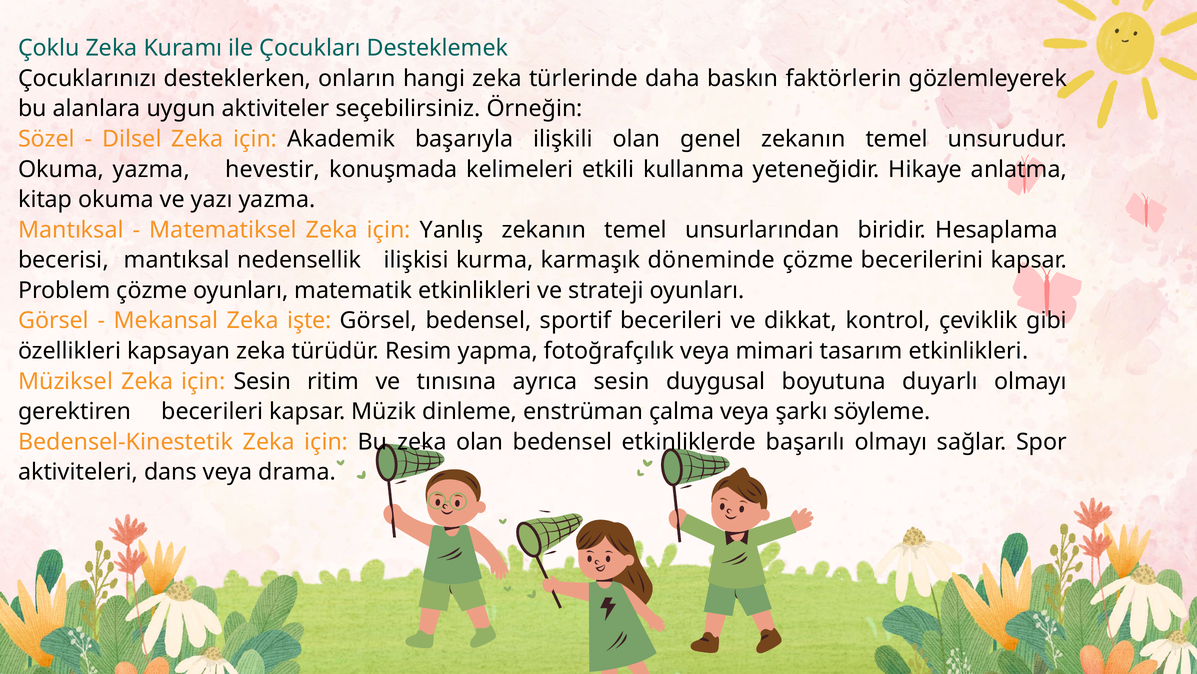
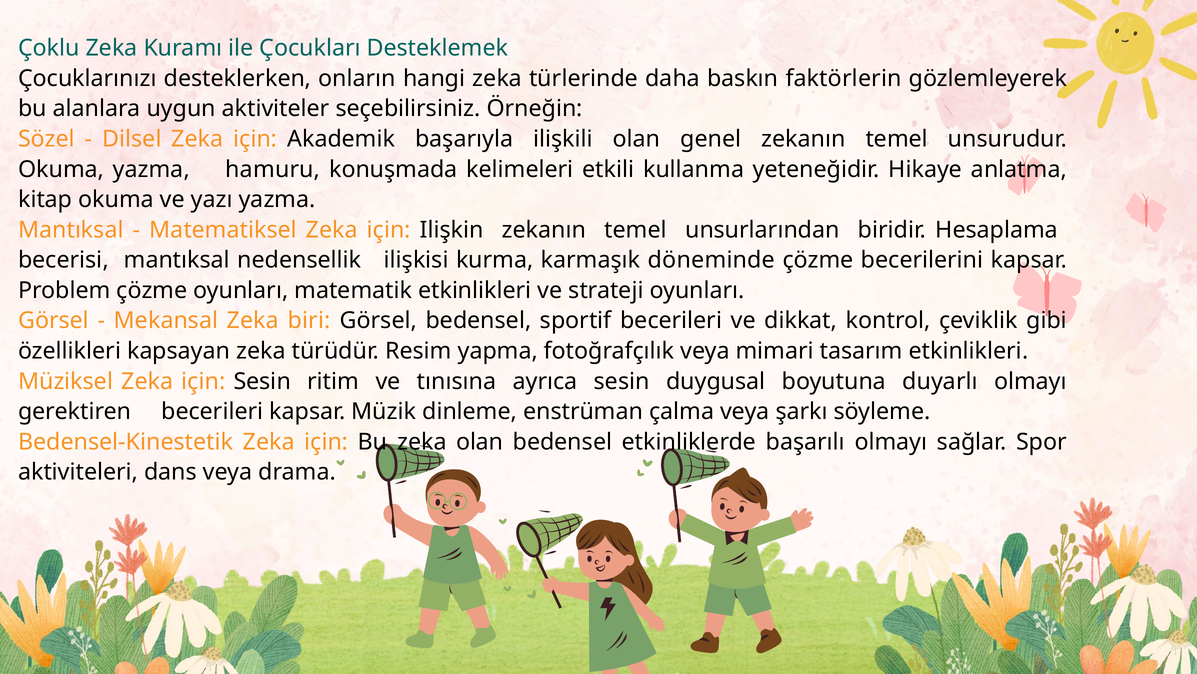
hevestir: hevestir -> hamuru (273, 169)
Yanlış: Yanlış -> Ilişkin (452, 230)
işte: işte -> biri (309, 320)
